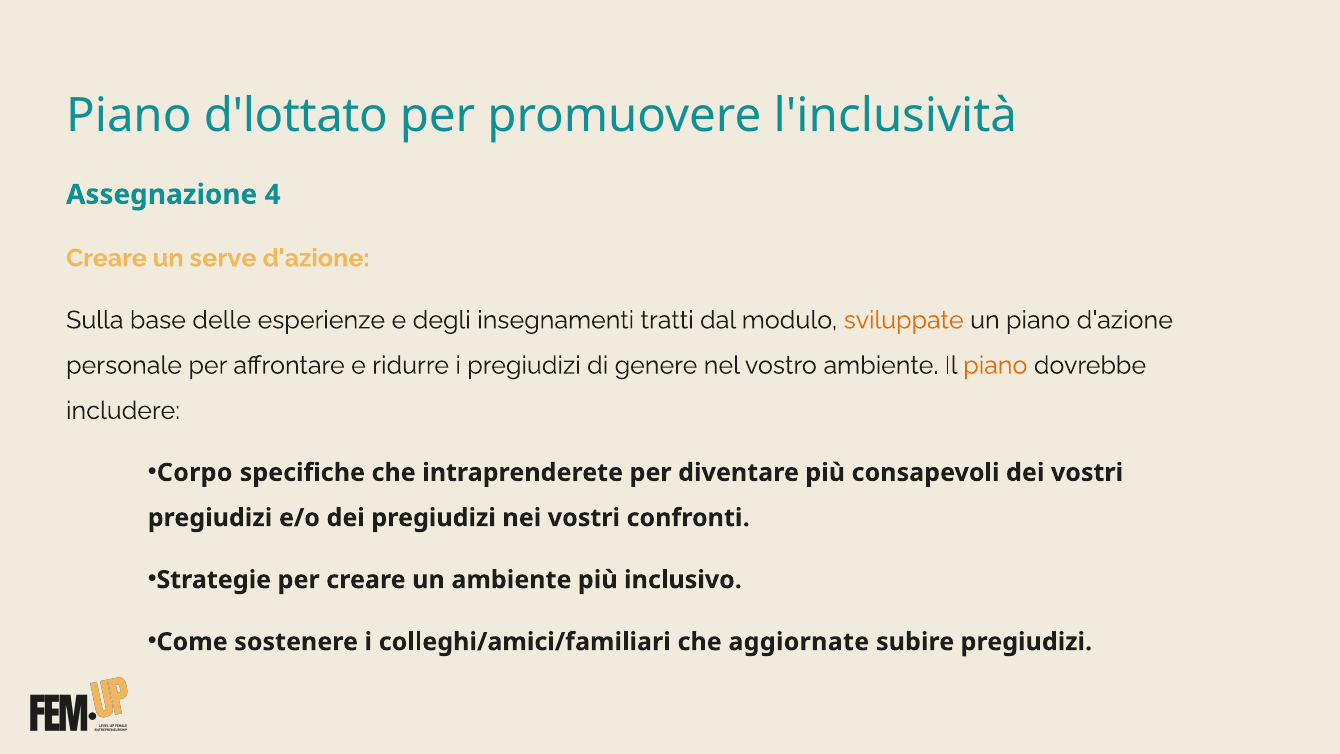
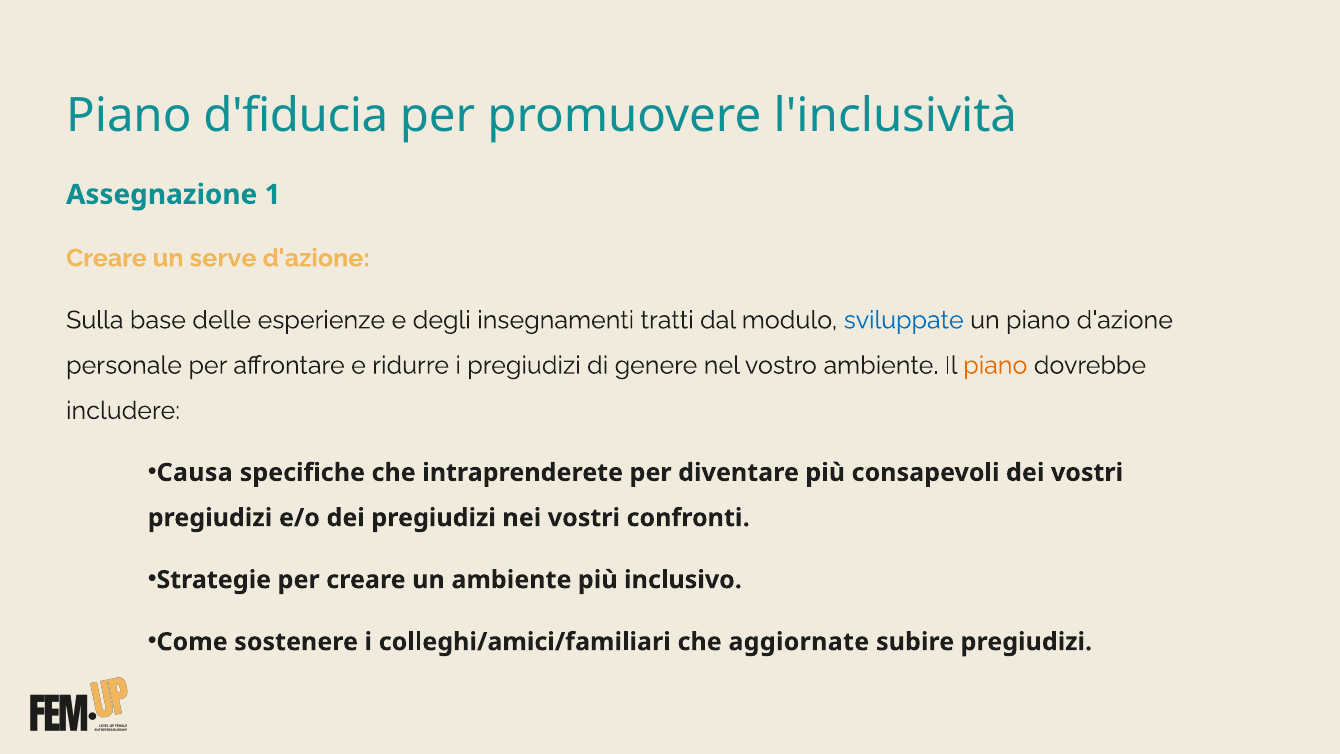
d'lottato: d'lottato -> d'fiducia (296, 116)
4: 4 -> 1 (273, 195)
sviluppate colour: orange -> blue (904, 320)
Corpo: Corpo -> Causa (195, 472)
